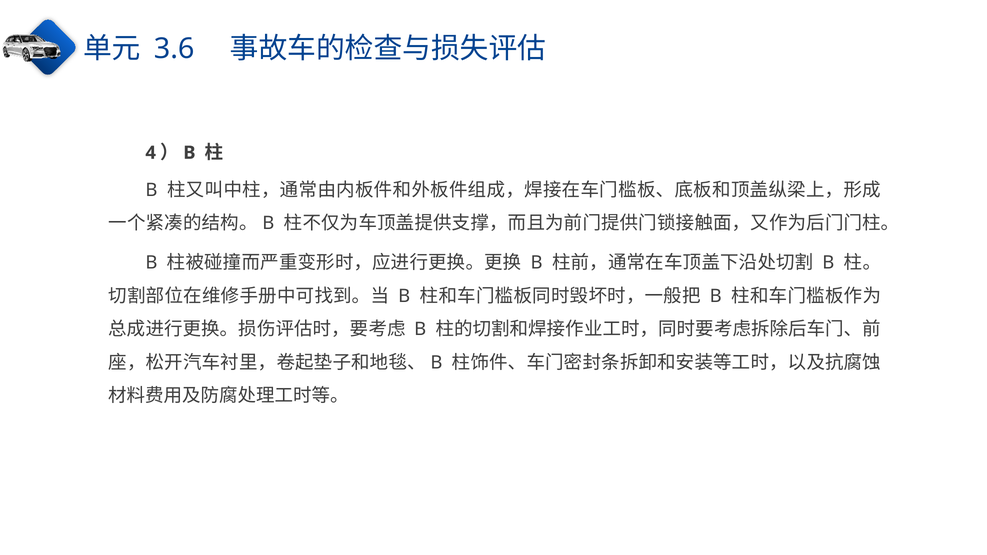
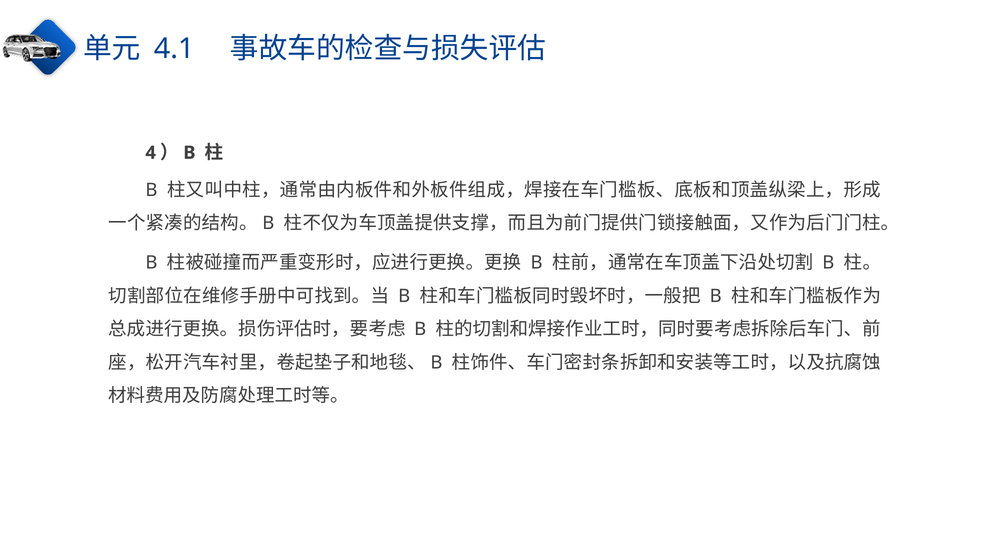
3.6: 3.6 -> 4.1 (174, 49)
